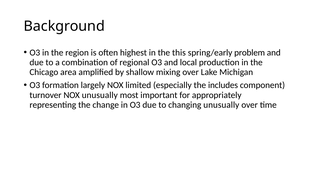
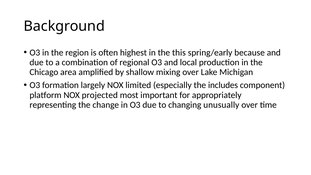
problem: problem -> because (250, 53)
turnover: turnover -> platform (46, 95)
NOX unusually: unusually -> projected (100, 95)
